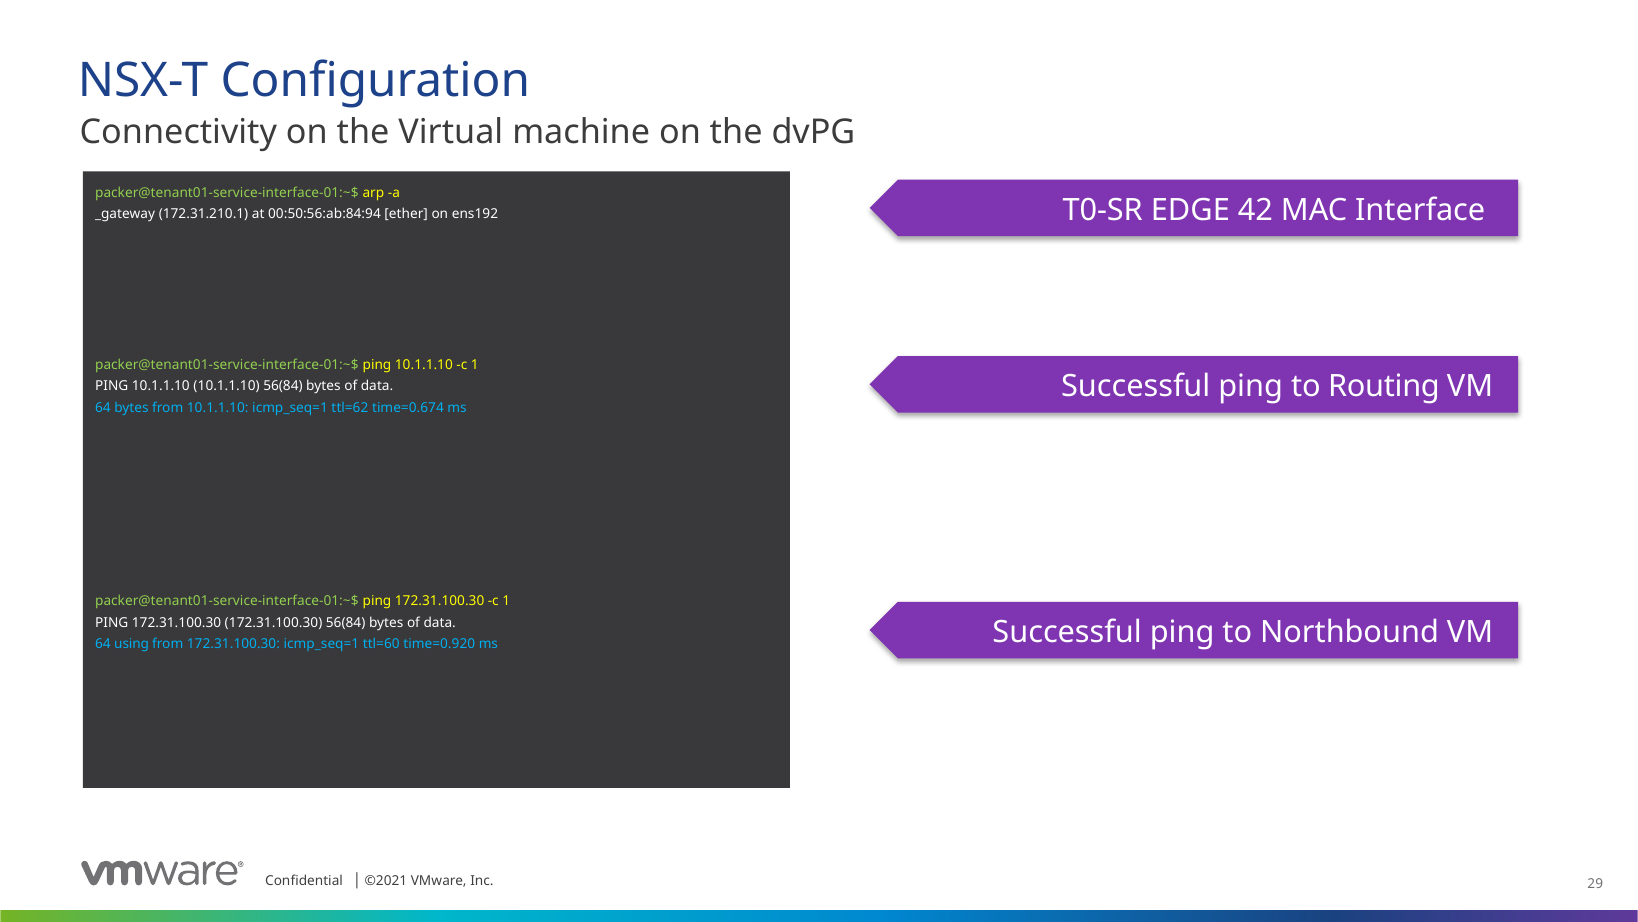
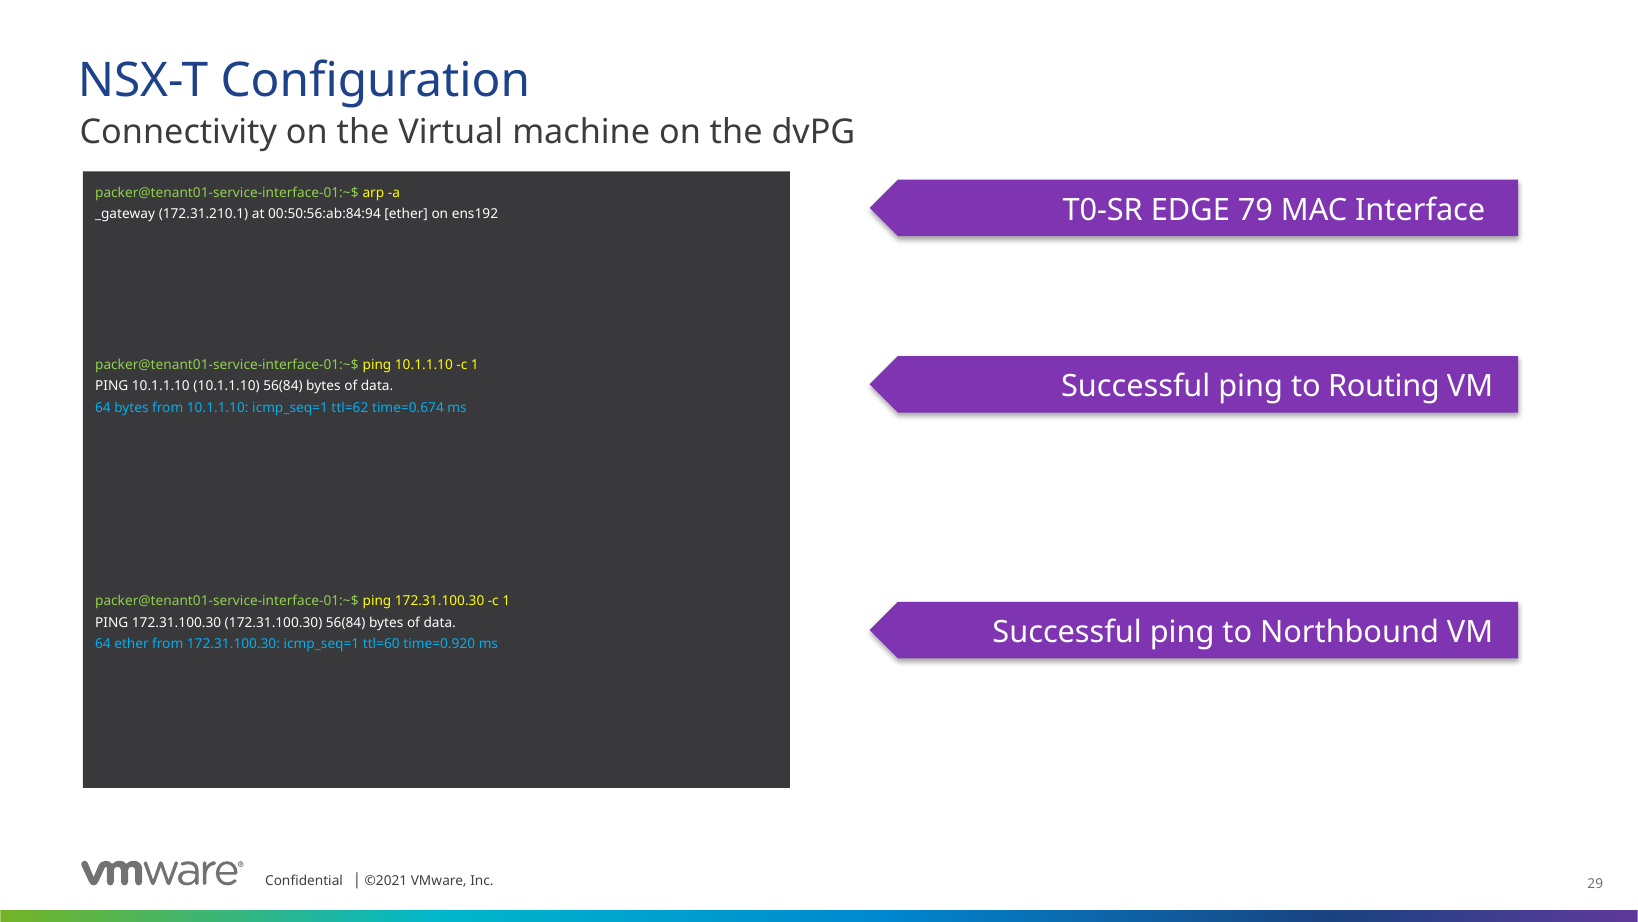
42: 42 -> 79 (1255, 210)
64 using: using -> ether (132, 644)
